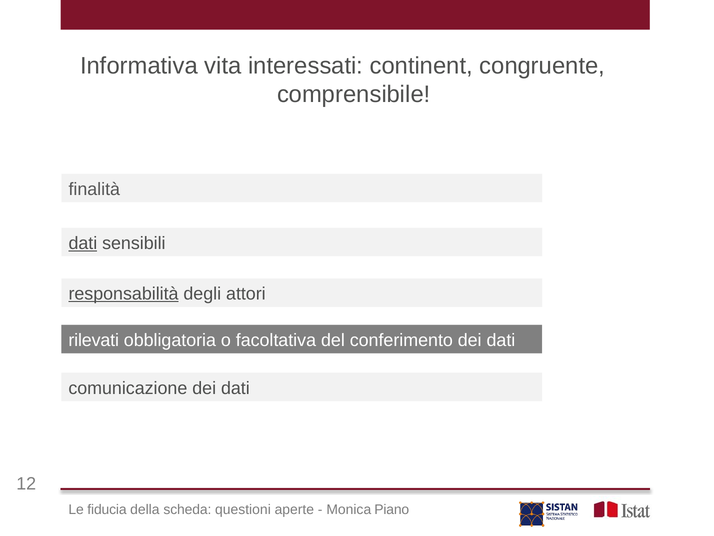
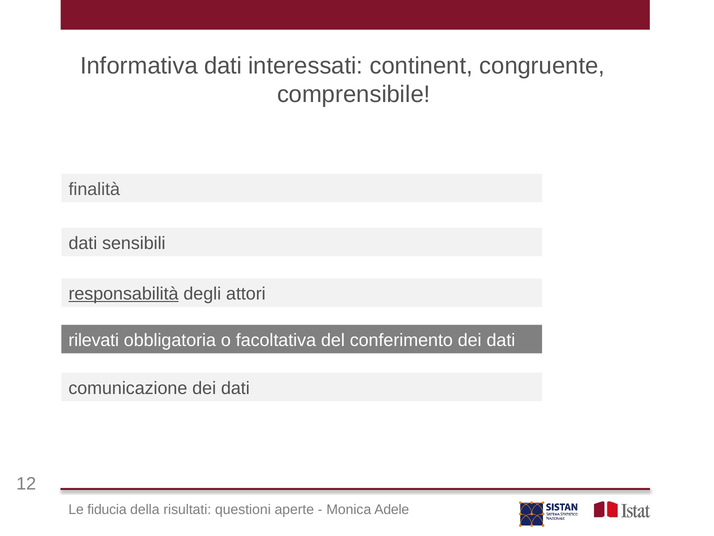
Informativa vita: vita -> dati (223, 66)
dati underline: present -> none (83, 243)
scheda: scheda -> risultati (187, 509)
Piano: Piano -> Adele (392, 509)
